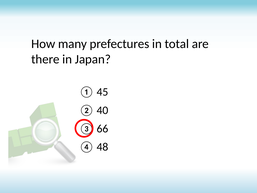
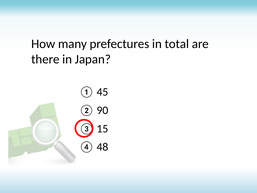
40: 40 -> 90 (103, 110)
66: 66 -> 15 (103, 128)
